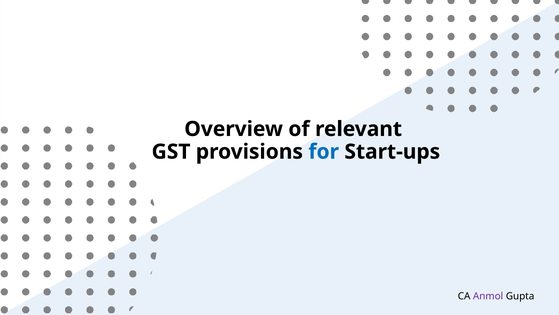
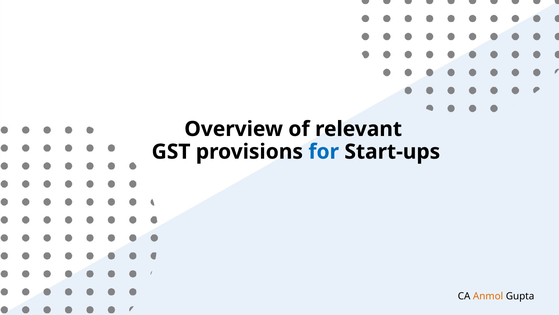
Anmol colour: purple -> orange (488, 296)
